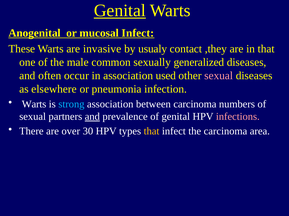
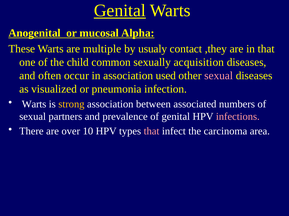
mucosal Infect: Infect -> Alpha (138, 33)
invasive: invasive -> multiple (102, 49)
male: male -> child (78, 62)
generalized: generalized -> acquisition (199, 62)
elsewhere: elsewhere -> visualized (54, 89)
strong colour: light blue -> yellow (71, 104)
between carcinoma: carcinoma -> associated (195, 104)
and underline: present -> none (92, 117)
30: 30 -> 10 (88, 132)
that colour: yellow -> pink (152, 132)
